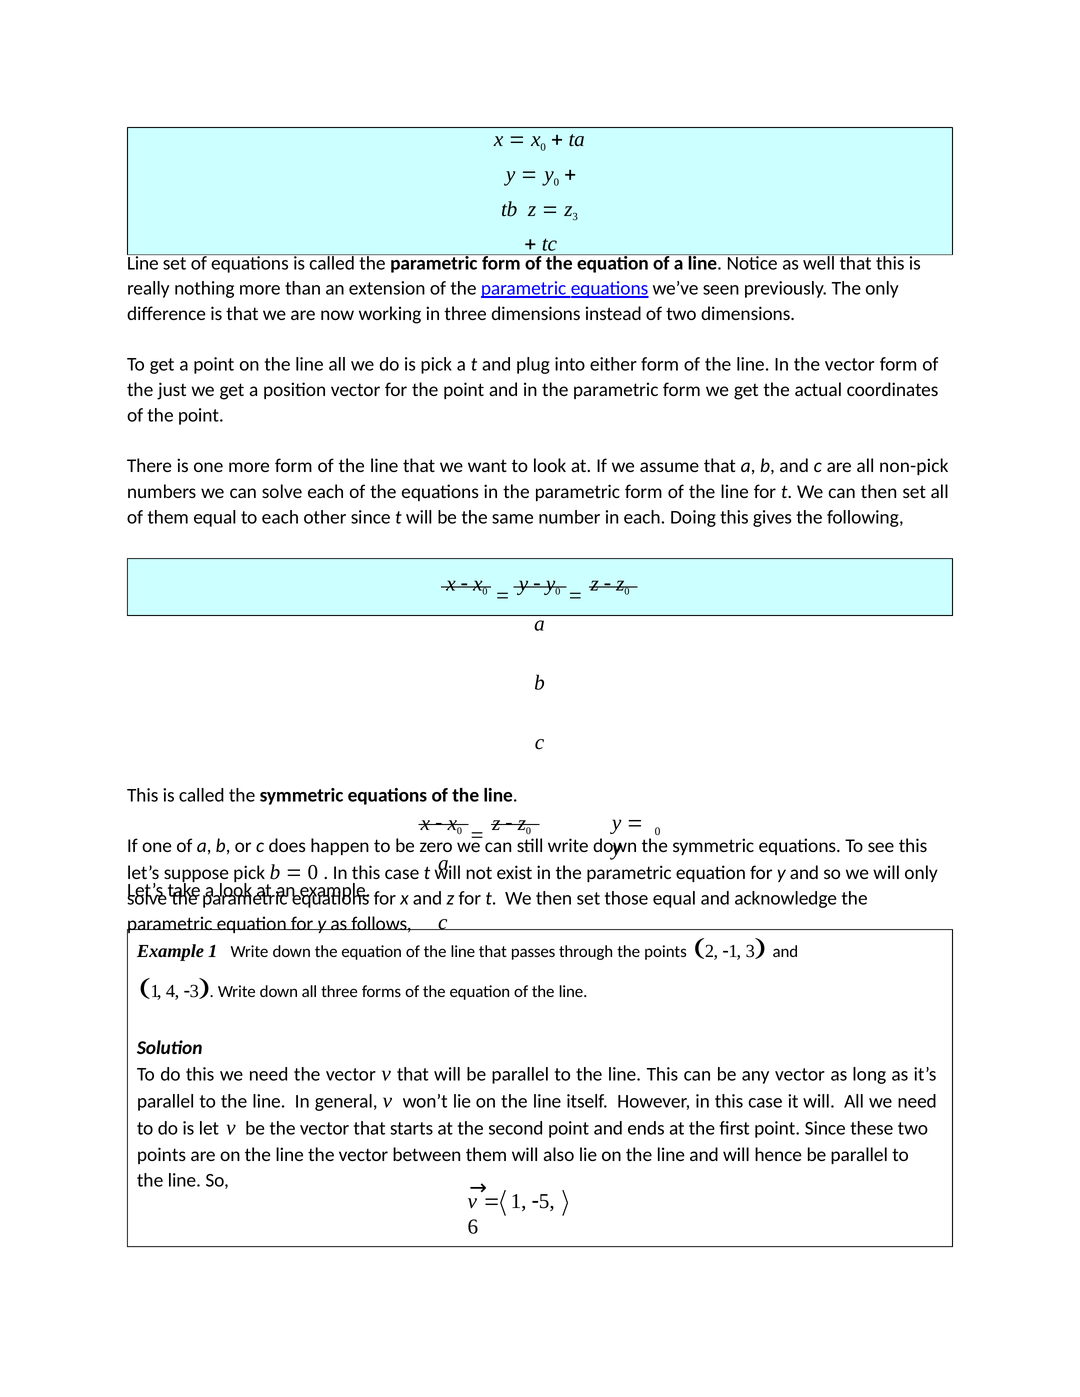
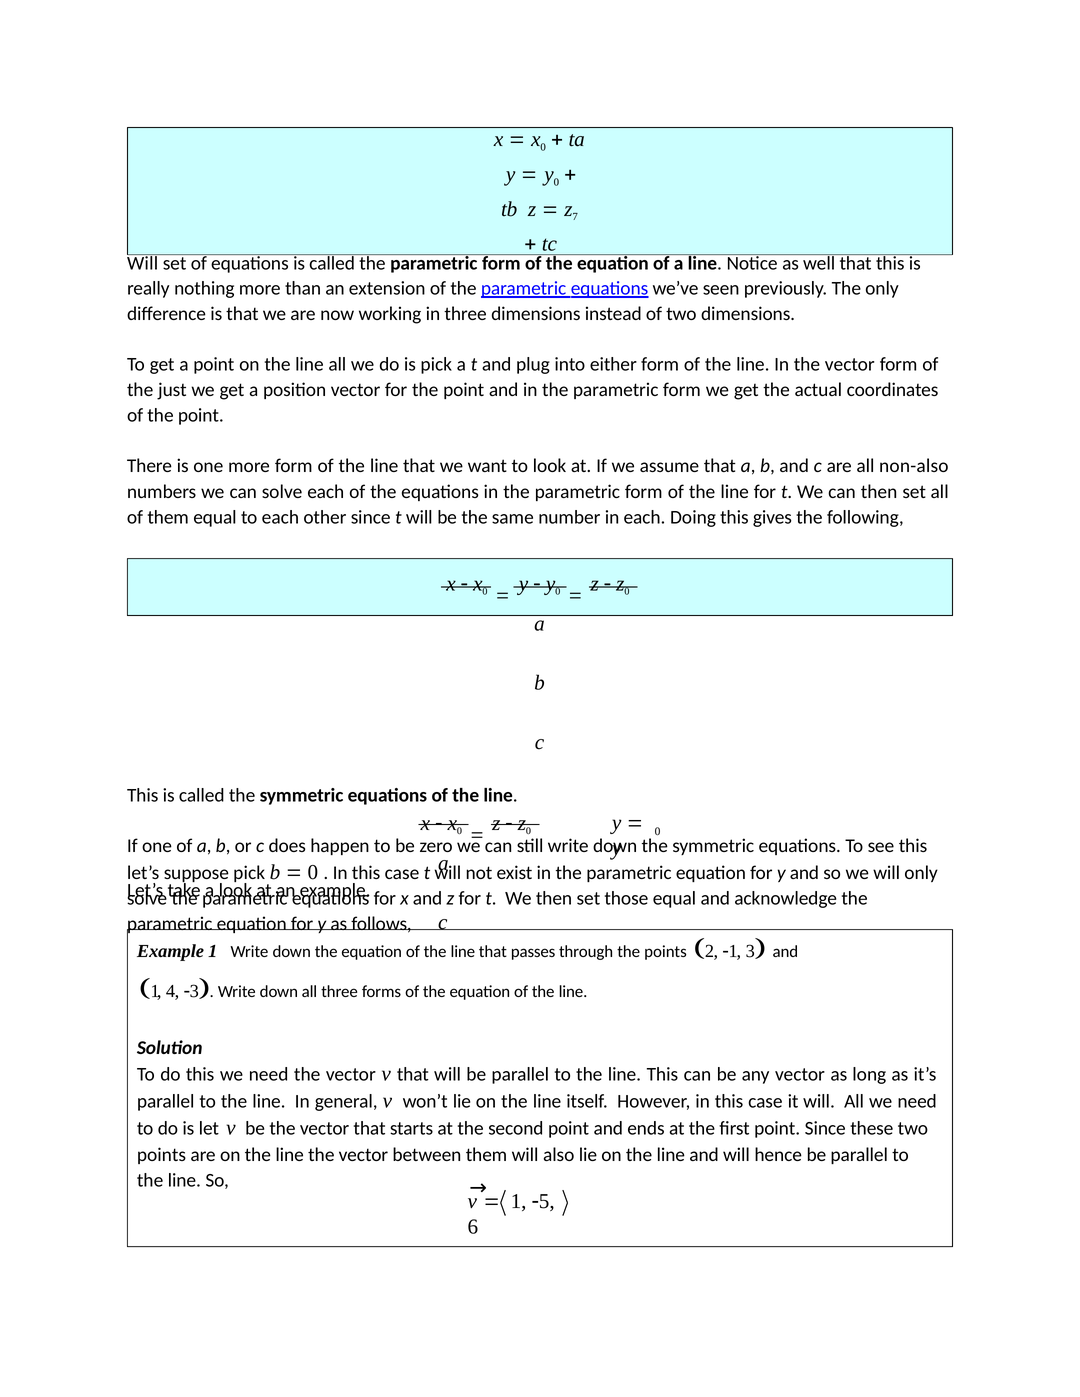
z 3: 3 -> 7 (575, 217)
Line: Line -> Will (143, 263)
non-pick: non-pick -> non-also (914, 466)
